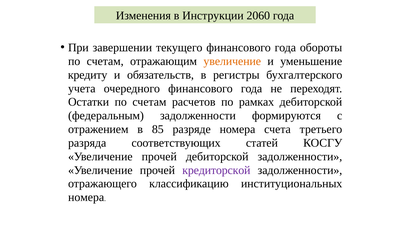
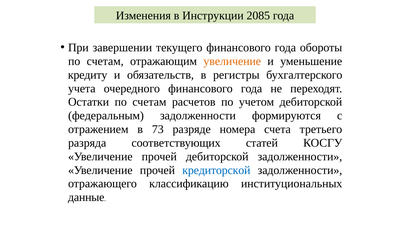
2060: 2060 -> 2085 (258, 16)
рамках: рамках -> учетом (257, 102)
85: 85 -> 73 (158, 129)
кредиторской colour: purple -> blue (216, 170)
номера: номера -> данные (86, 197)
